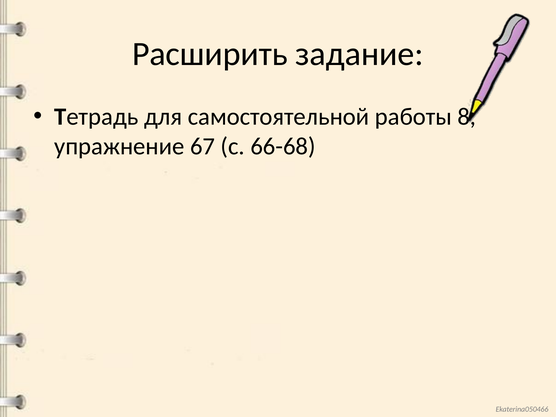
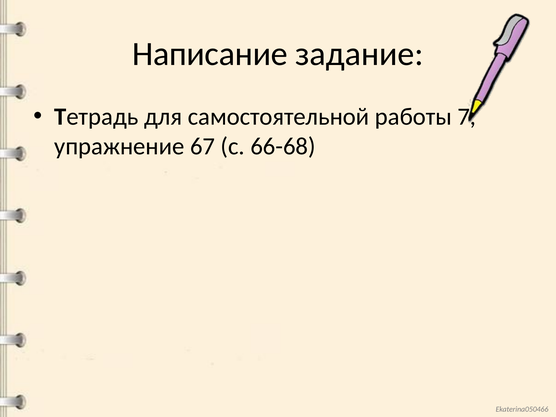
Расширить: Расширить -> Написание (210, 54)
8: 8 -> 7 (467, 117)
